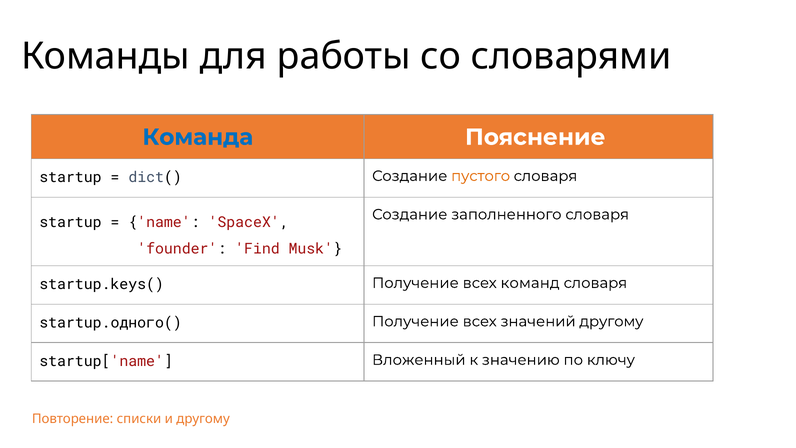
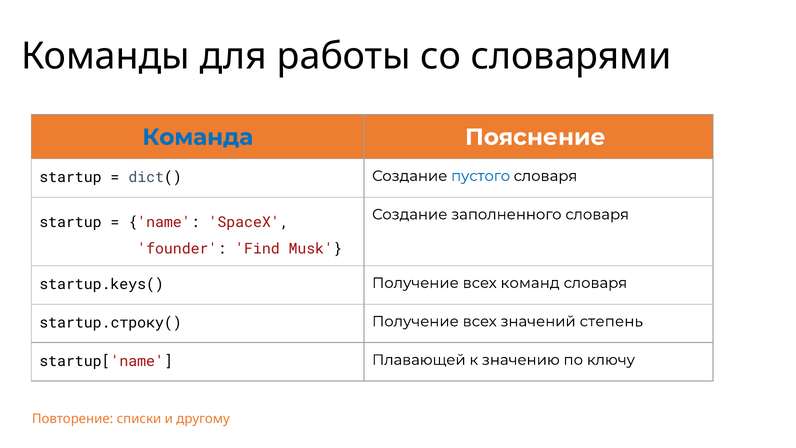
пустого colour: orange -> blue (481, 176)
startup.одного(: startup.одного( -> startup.строку( (111, 322)
значений другому: другому -> степень (611, 321)
Вложенный: Вложенный -> Плавающей (419, 360)
